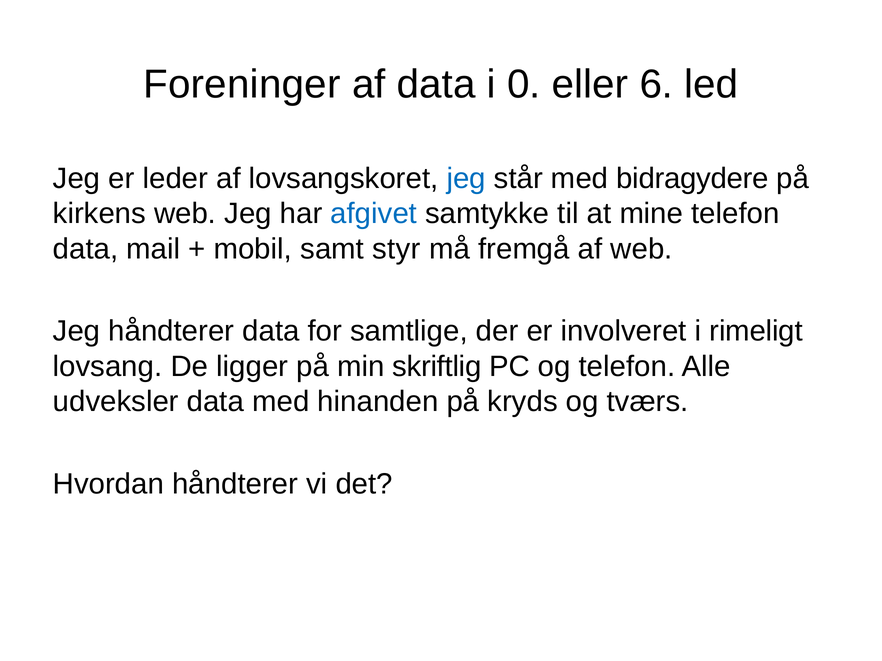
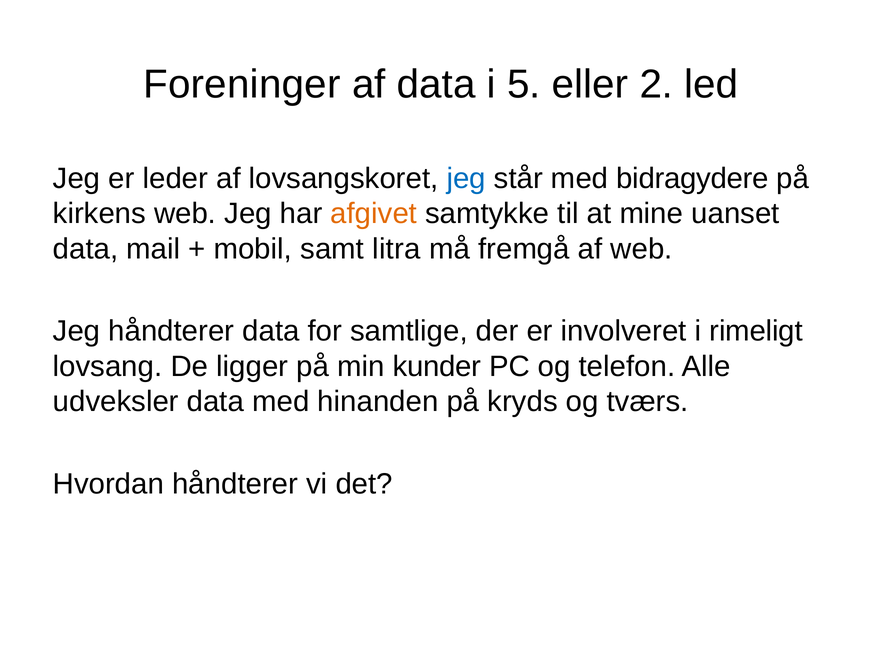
0: 0 -> 5 (524, 84)
6: 6 -> 2 (656, 84)
afgivet colour: blue -> orange (374, 214)
mine telefon: telefon -> uanset (735, 214)
styr: styr -> litra (396, 249)
skriftlig: skriftlig -> kunder (437, 367)
